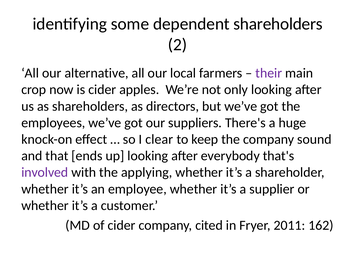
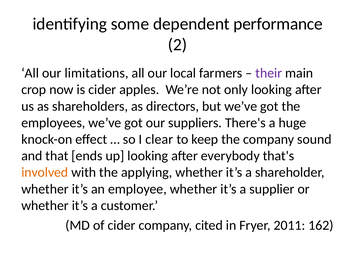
dependent shareholders: shareholders -> performance (278, 24)
alternative: alternative -> limitations (97, 73)
involved colour: purple -> orange (45, 173)
